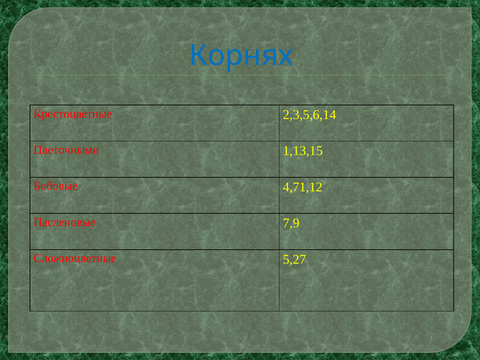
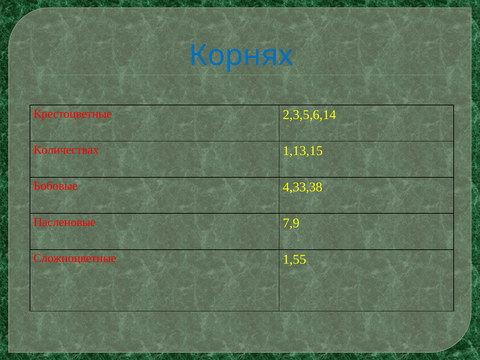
Цветочными: Цветочными -> Количествах (66, 150)
4,71,12: 4,71,12 -> 4,33,38 (303, 187)
5,27: 5,27 -> 1,55 (294, 259)
